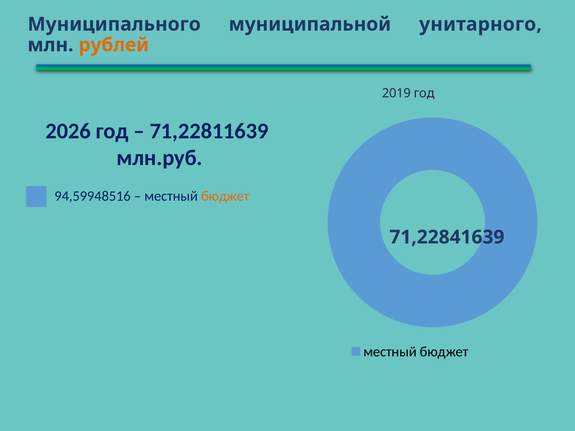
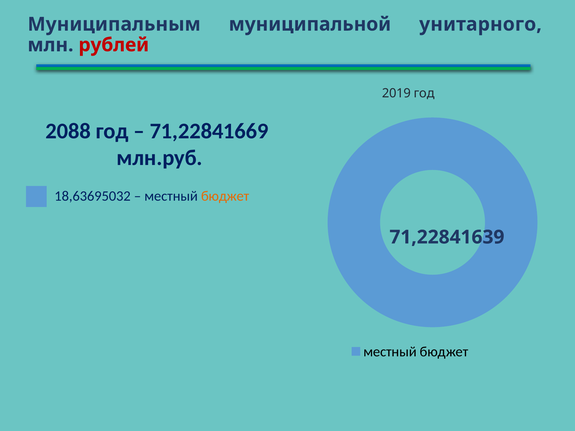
Муниципального: Муниципального -> Муниципальным (114, 24)
рублей colour: orange -> red (114, 45)
2026: 2026 -> 2088 (68, 131)
71,22811639: 71,22811639 -> 71,22841669 (209, 131)
94,59948516: 94,59948516 -> 18,63695032 (93, 196)
